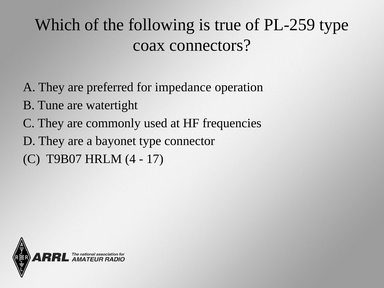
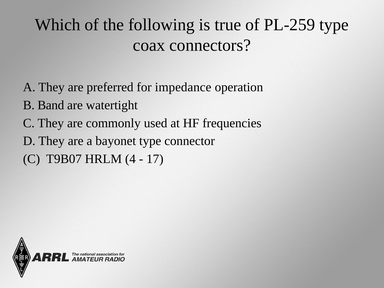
Tune: Tune -> Band (51, 105)
